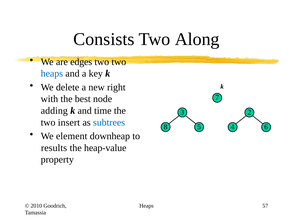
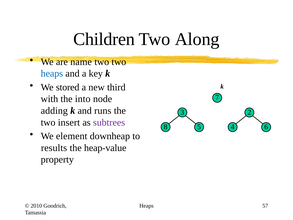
Consists: Consists -> Children (104, 39)
edges: edges -> name (81, 62)
delete: delete -> stored (68, 87)
right: right -> third (116, 87)
best: best -> into (83, 99)
time: time -> runs (103, 111)
subtrees colour: blue -> purple (109, 122)
